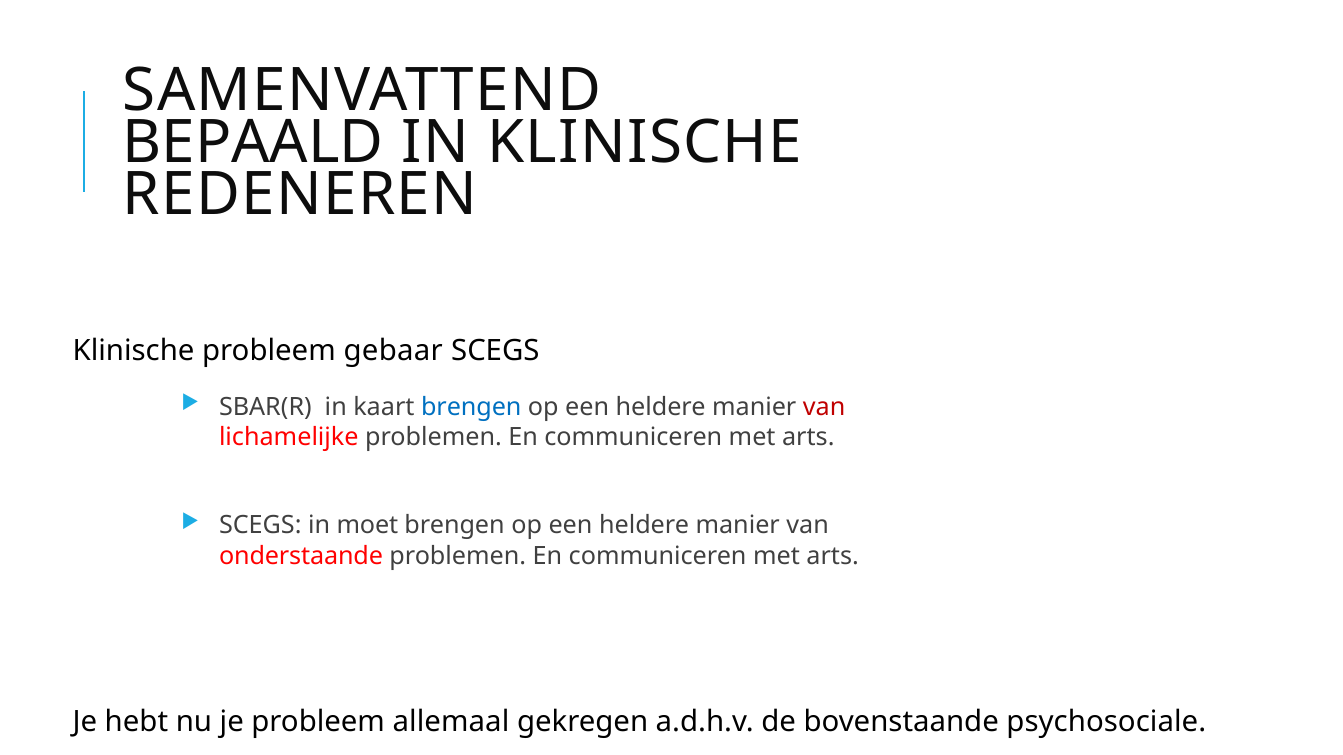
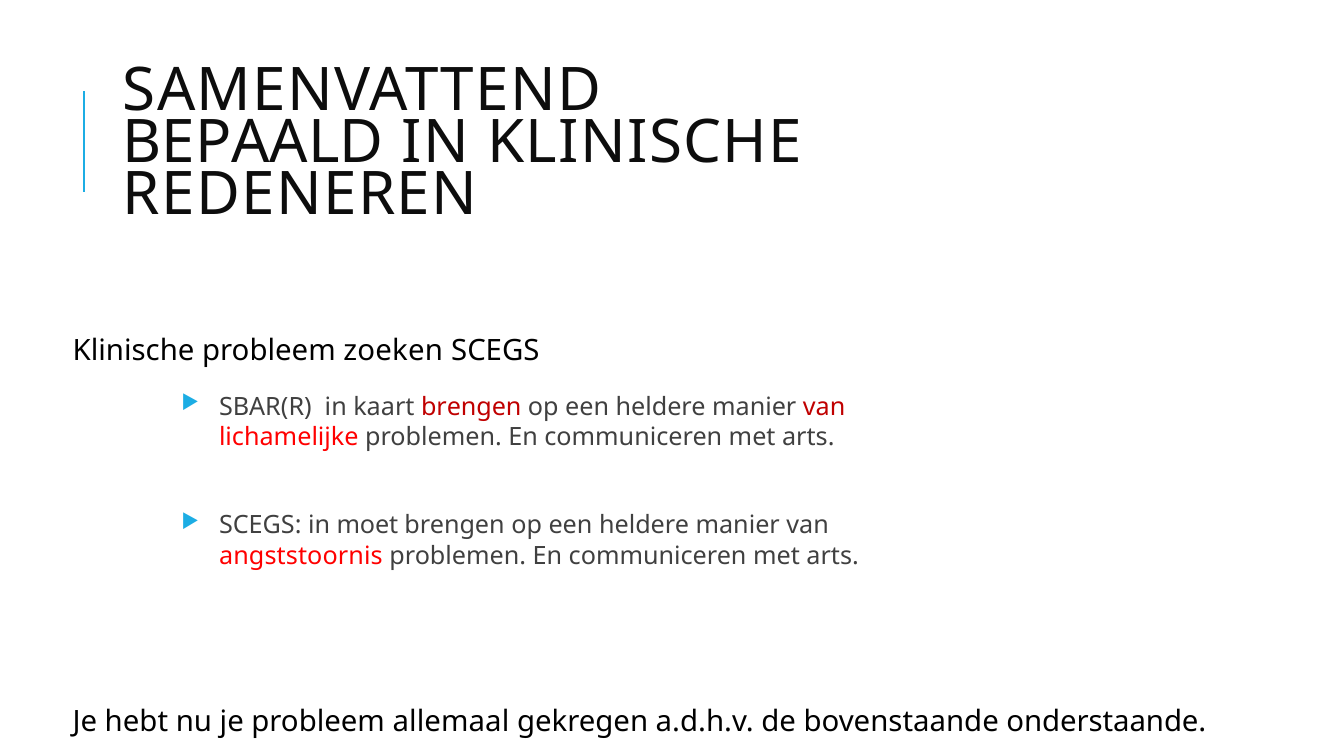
gebaar: gebaar -> zoeken (393, 351)
brengen colour: blue -> red (471, 407)
onderstaande: onderstaande -> angststoornis (301, 556)
psychosociale: psychosociale -> onderstaande (1106, 722)
